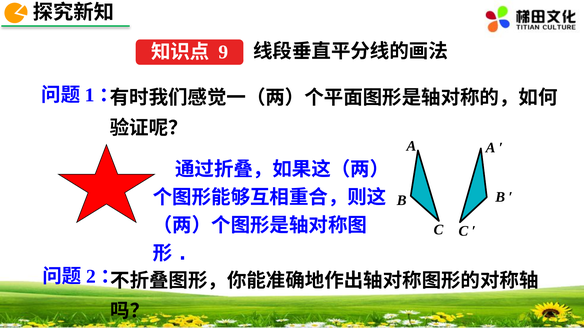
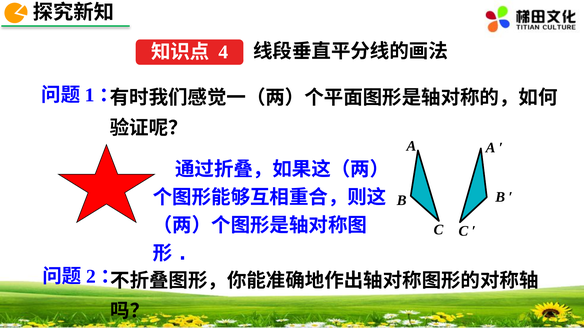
9: 9 -> 4 (223, 52)
